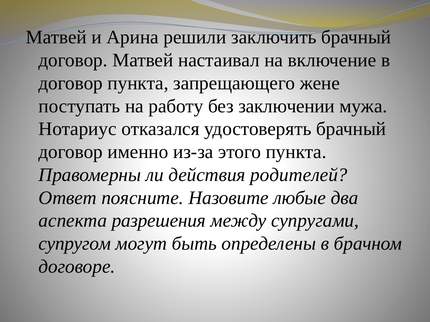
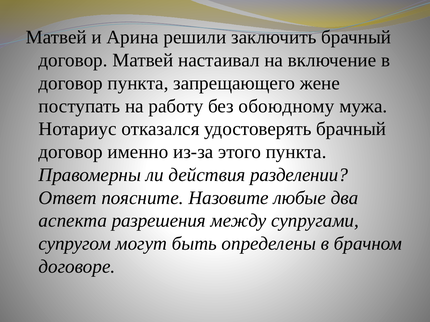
заключении: заключении -> обоюдному (286, 106)
родителей: родителей -> разделении (299, 175)
